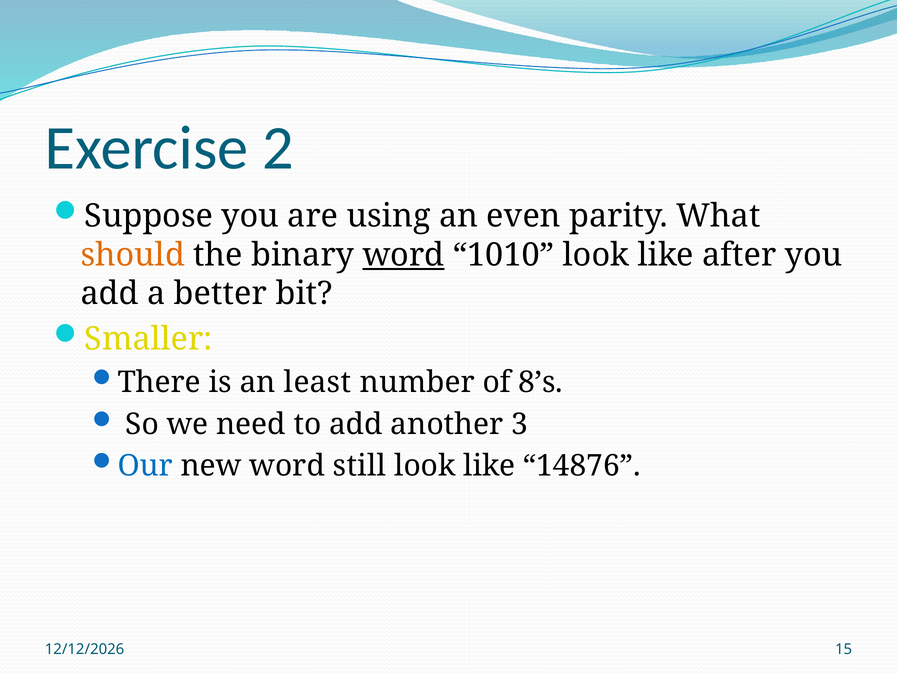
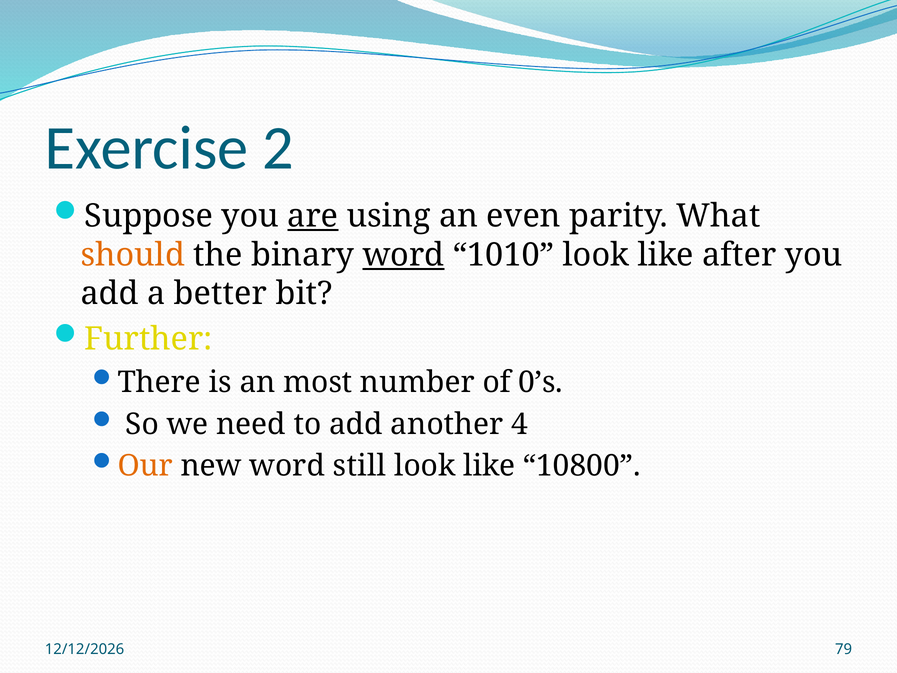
are underline: none -> present (313, 216)
Smaller: Smaller -> Further (149, 339)
least: least -> most (318, 382)
8’s: 8’s -> 0’s (541, 382)
3: 3 -> 4 (520, 424)
Our colour: blue -> orange (145, 466)
14876: 14876 -> 10800 (582, 466)
15: 15 -> 79 (844, 649)
